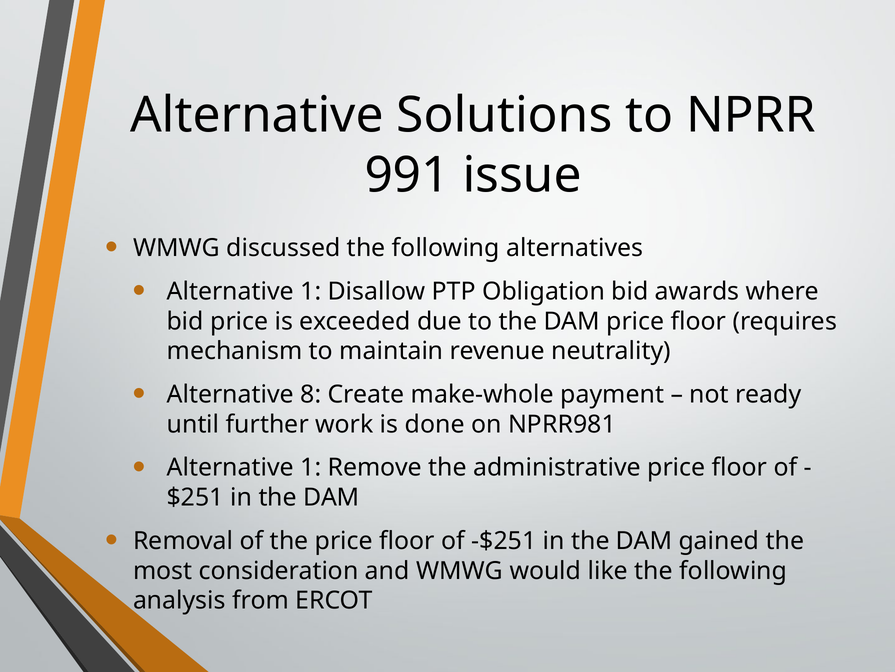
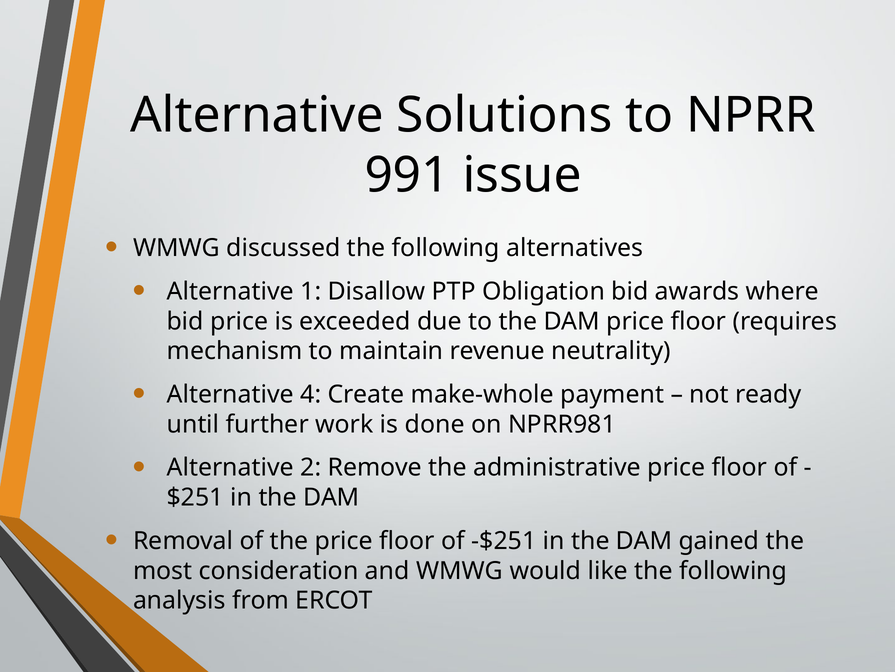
8: 8 -> 4 (311, 394)
1: 1 -> 2 (311, 467)
